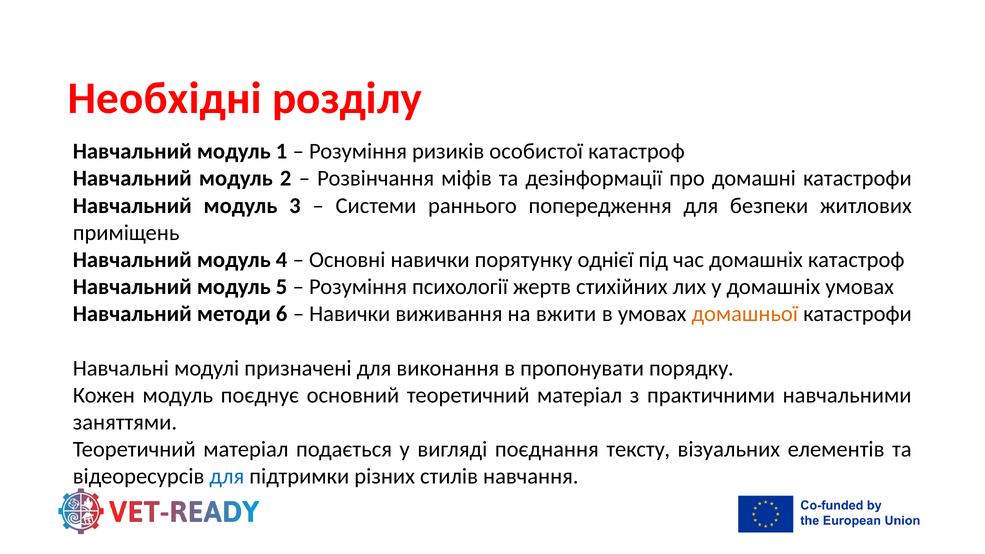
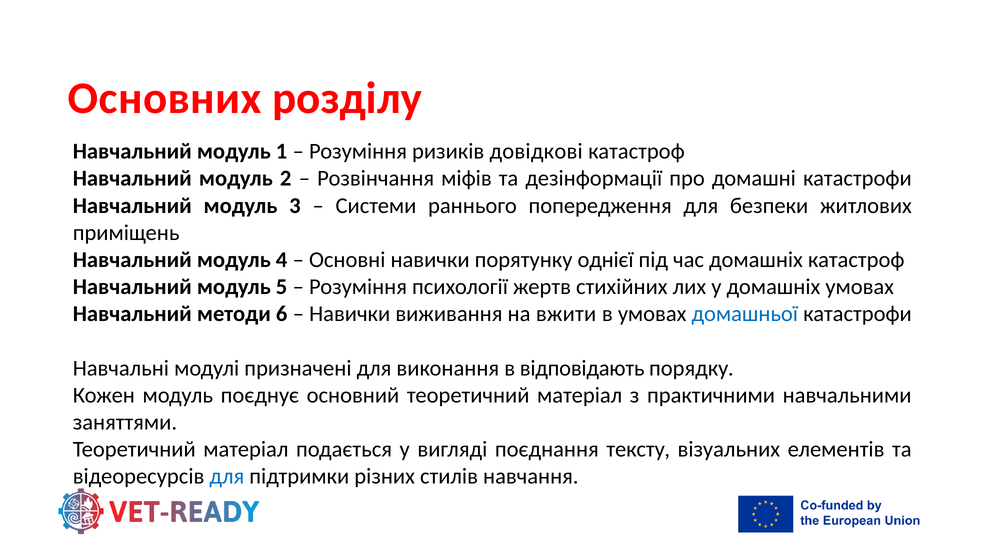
Необхідні: Необхідні -> Основних (165, 98)
особистої: особистої -> довідкові (536, 151)
домашньої colour: orange -> blue (745, 314)
пропонувати: пропонувати -> відповідають (582, 368)
